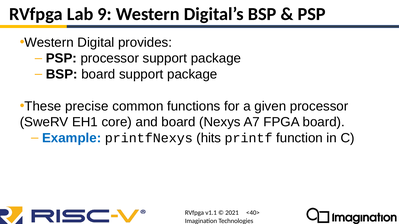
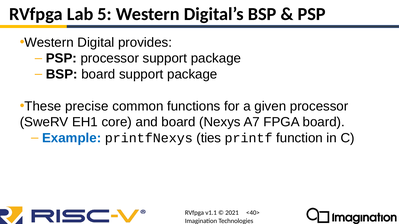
9: 9 -> 5 (105, 14)
hits: hits -> ties (209, 138)
